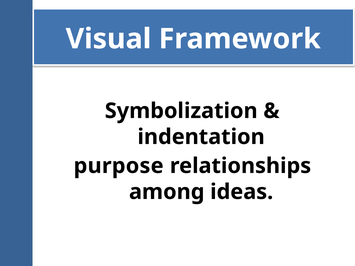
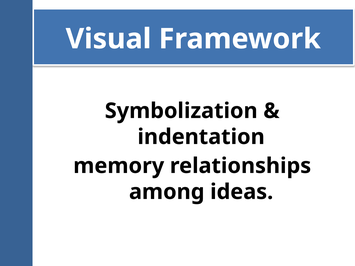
purpose: purpose -> memory (119, 166)
